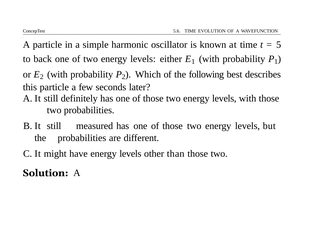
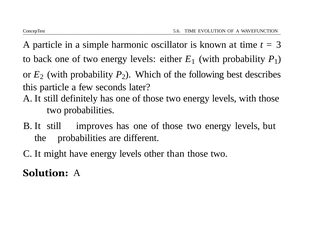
5: 5 -> 3 (279, 45)
measured: measured -> improves (94, 126)
